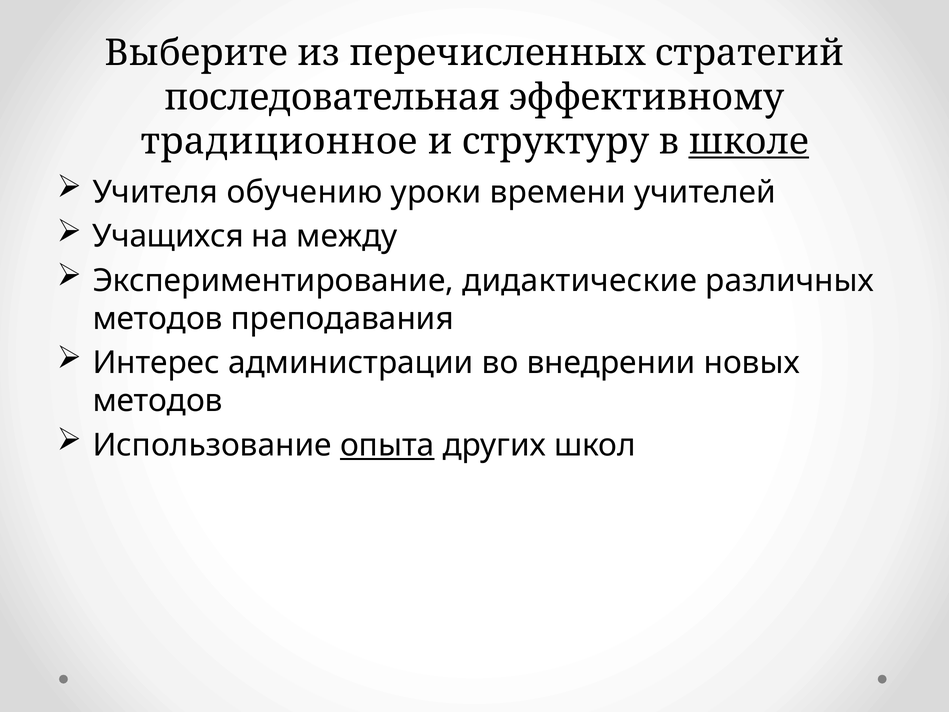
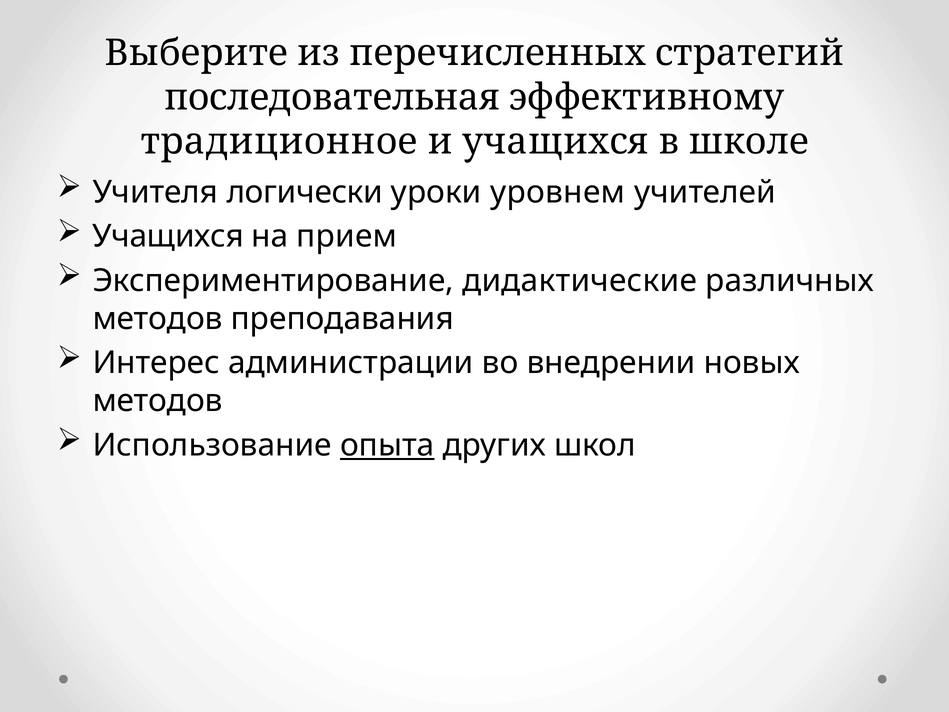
и структуру: структуру -> учащихся (556, 142)
школе underline: present -> none (749, 142)
обучению: обучению -> логически (305, 192)
времени: времени -> уровнем (558, 192)
между: между -> прием (347, 236)
